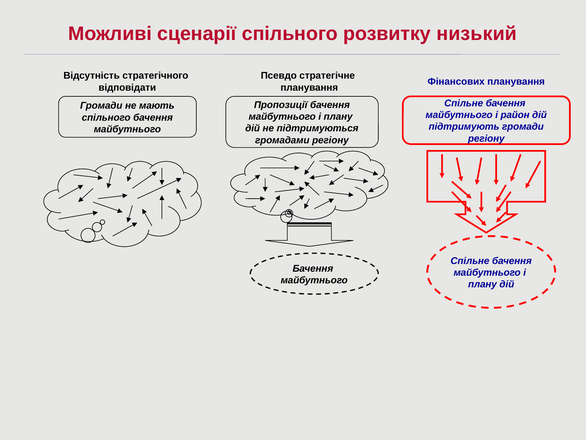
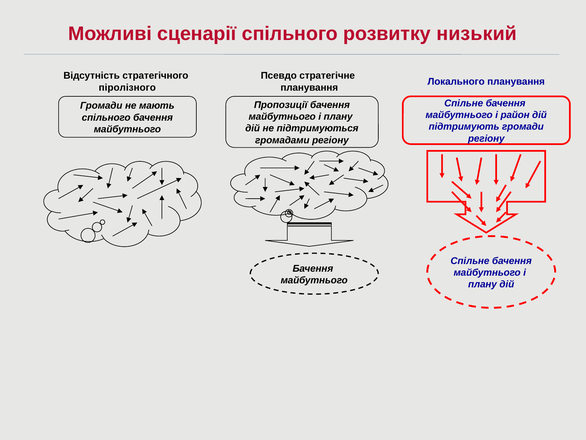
Фінансових: Фінансових -> Локального (456, 82)
відповідати: відповідати -> піролізного (127, 87)
